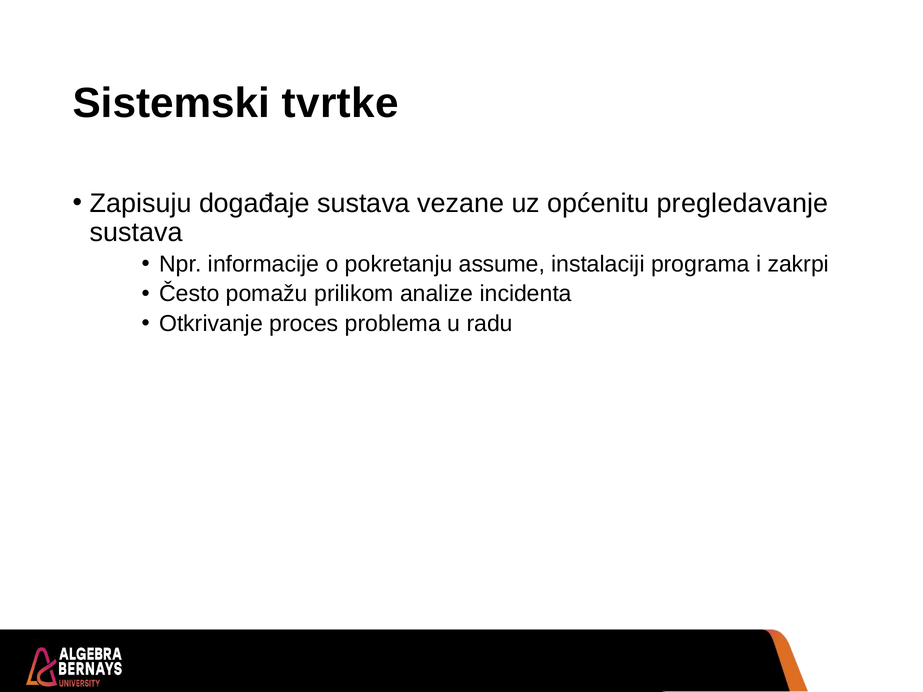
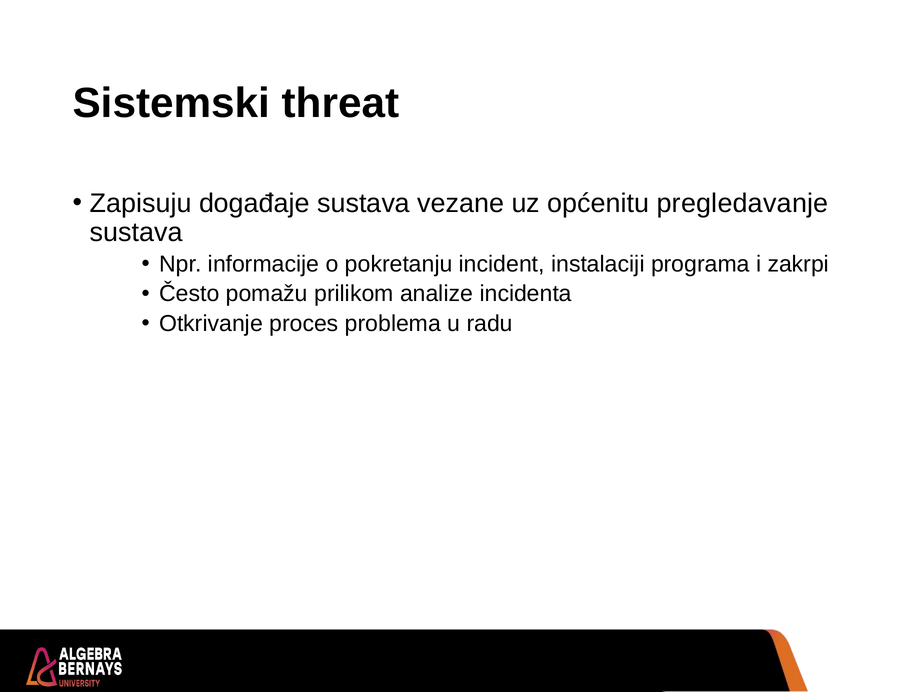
tvrtke: tvrtke -> threat (340, 103)
assume: assume -> incident (502, 264)
